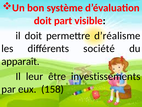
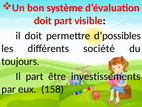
d’réalisme: d’réalisme -> d’possibles (117, 36)
apparaît: apparaît -> toujours (20, 61)
Il leur: leur -> part (35, 76)
